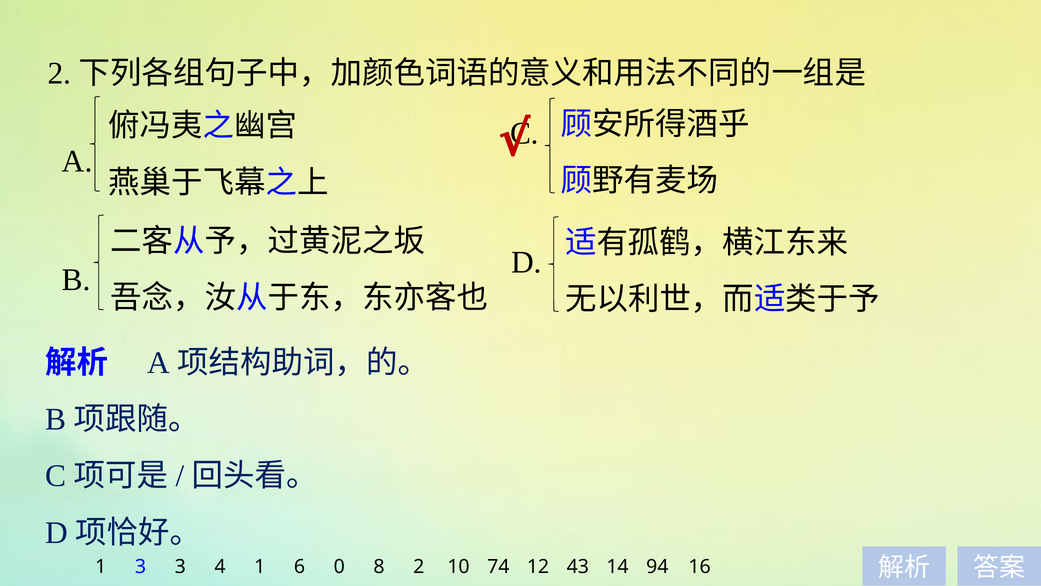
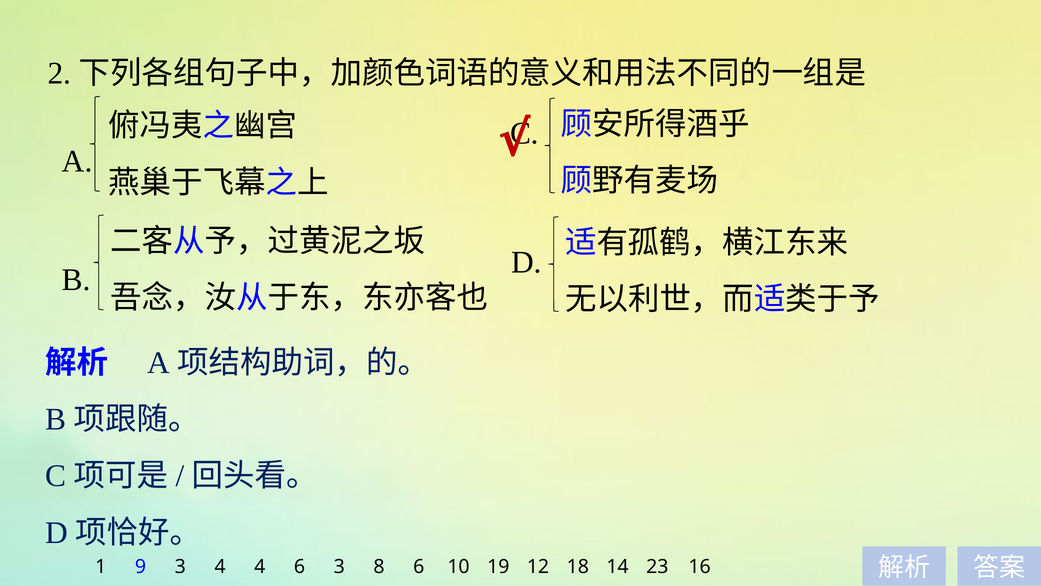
1 3: 3 -> 9 (141, 567)
4 1: 1 -> 4 (260, 567)
6 0: 0 -> 3 (339, 567)
8 2: 2 -> 6 (419, 567)
74: 74 -> 19 (498, 567)
43: 43 -> 18 (578, 567)
94: 94 -> 23 (657, 567)
